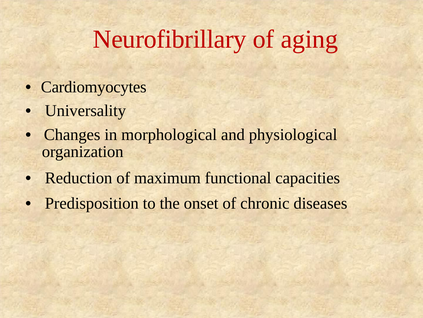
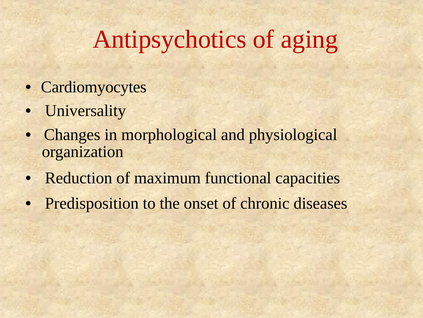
Neurofibrillary: Neurofibrillary -> Antipsychotics (170, 39)
